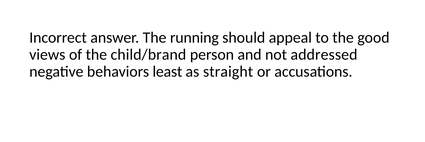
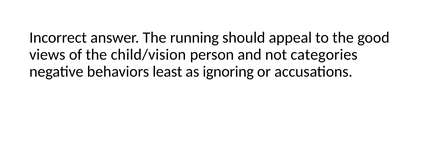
child/brand: child/brand -> child/vision (148, 54)
addressed: addressed -> categories (324, 54)
straight: straight -> ignoring (228, 71)
